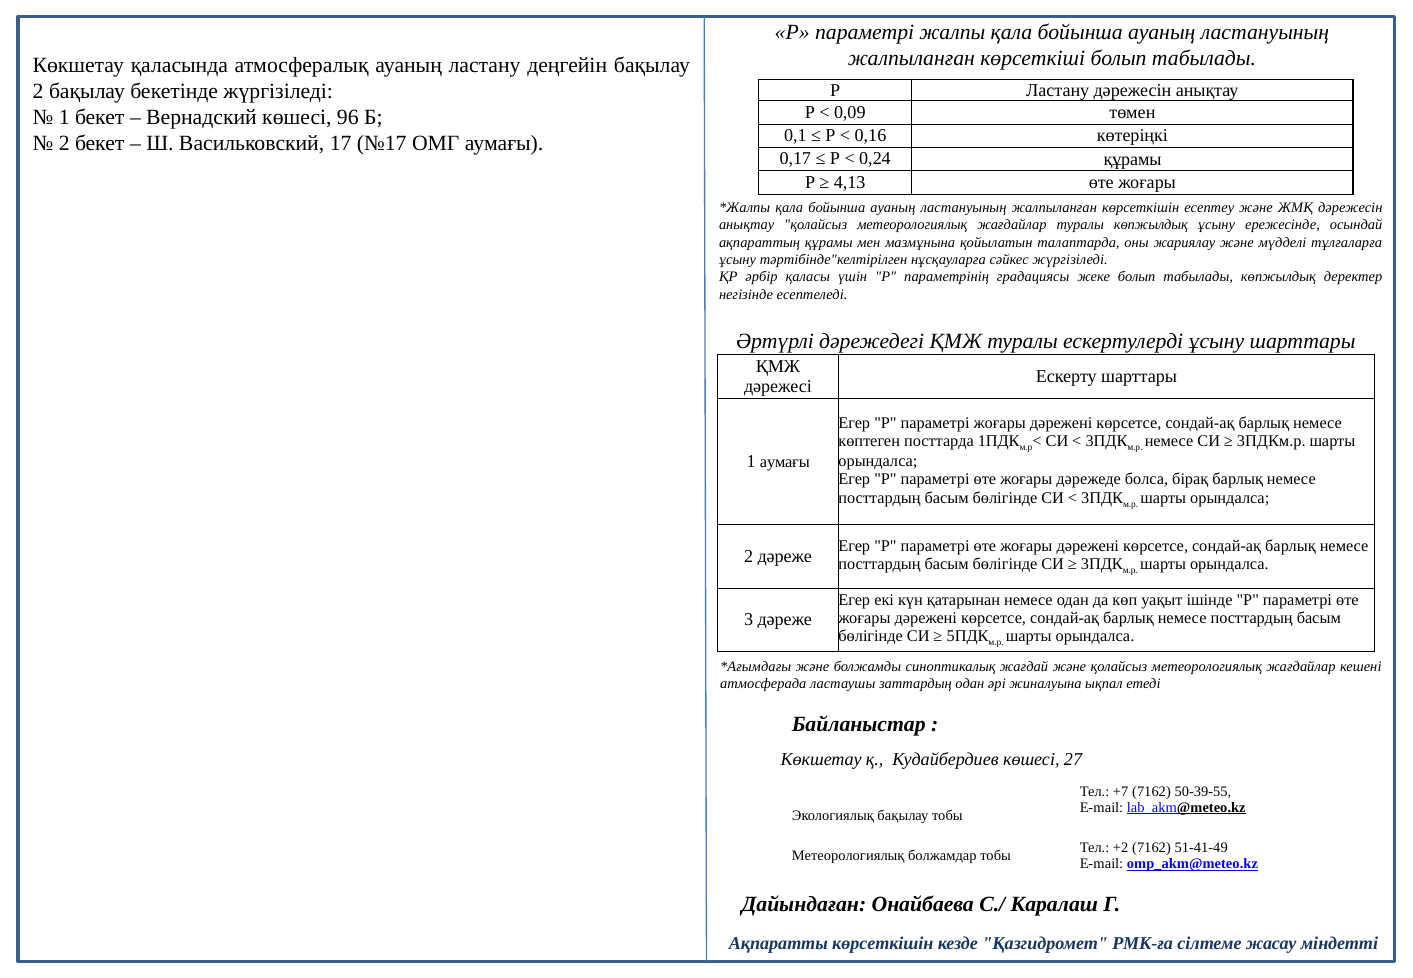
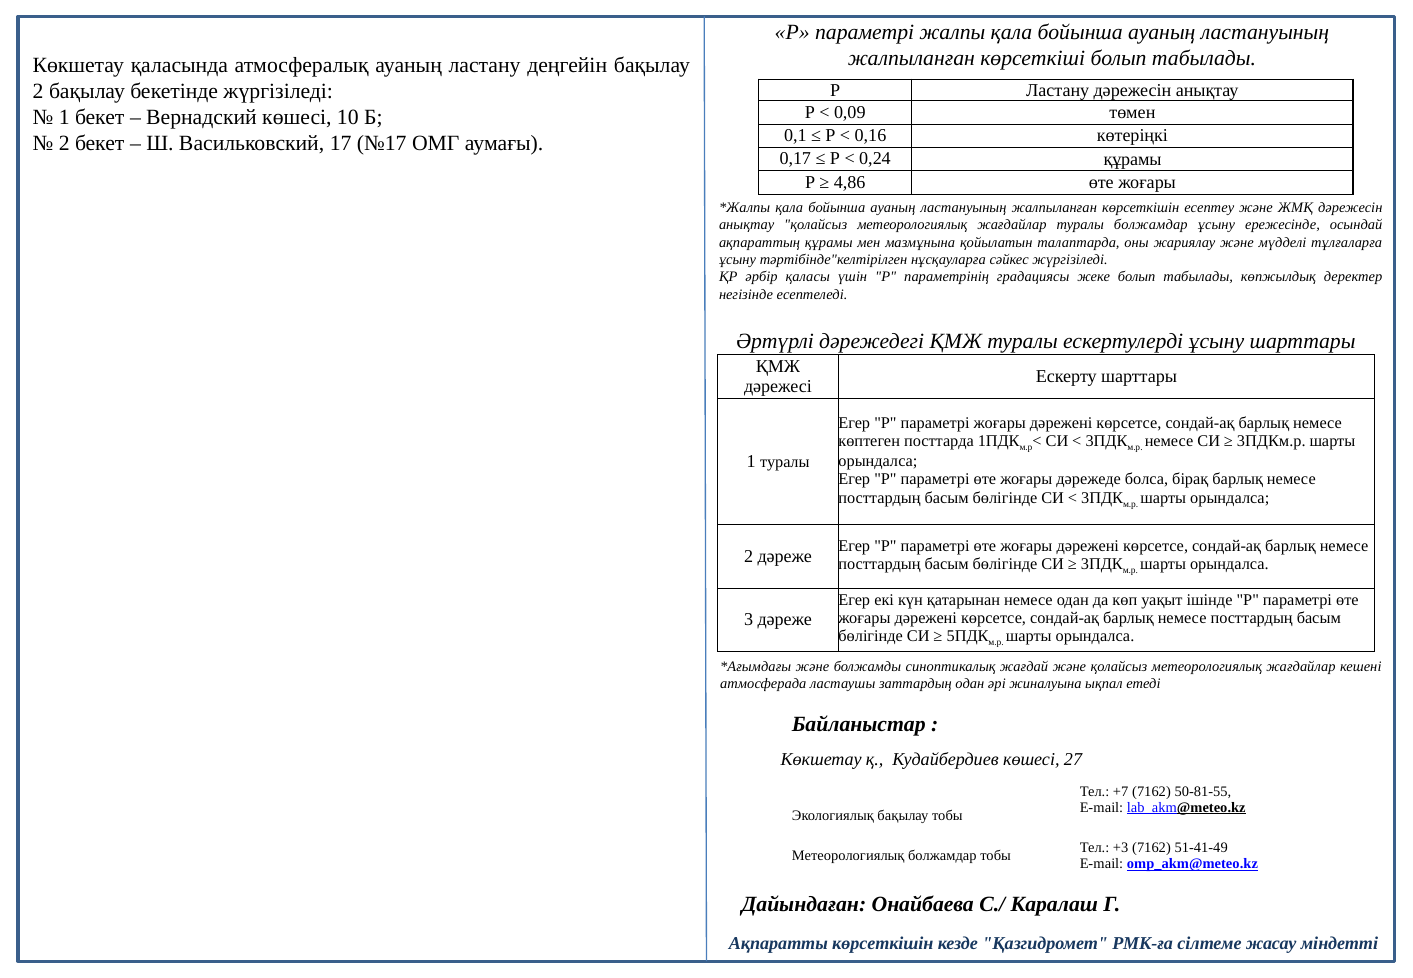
96: 96 -> 10 (348, 118)
4,13: 4,13 -> 4,86 (850, 182)
туралы көпжылдық: көпжылдық -> болжамдар (1151, 225)
1 аумағы: аумағы -> туралы (785, 462)
50-39-55: 50-39-55 -> 50-81-55 (1203, 791)
+2: +2 -> +3 (1121, 848)
